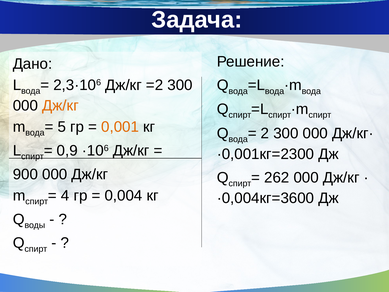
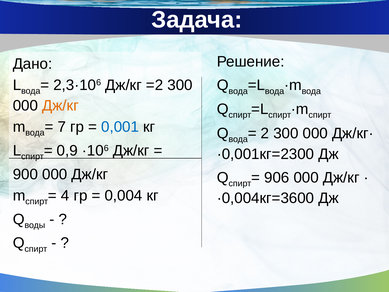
5: 5 -> 7 (62, 127)
0,001 colour: orange -> blue (120, 127)
262: 262 -> 906 (277, 177)
